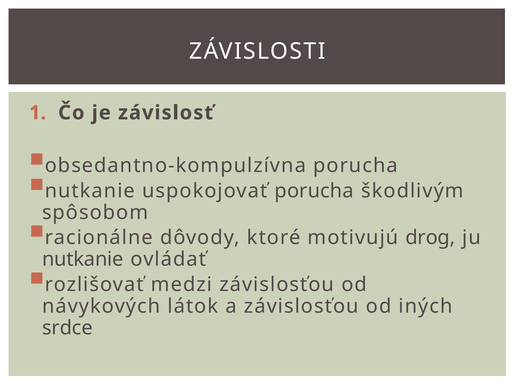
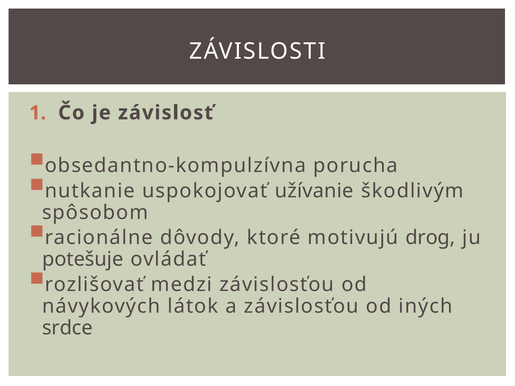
uspokojovať porucha: porucha -> užívanie (314, 191)
nutkanie: nutkanie -> potešuje (83, 259)
